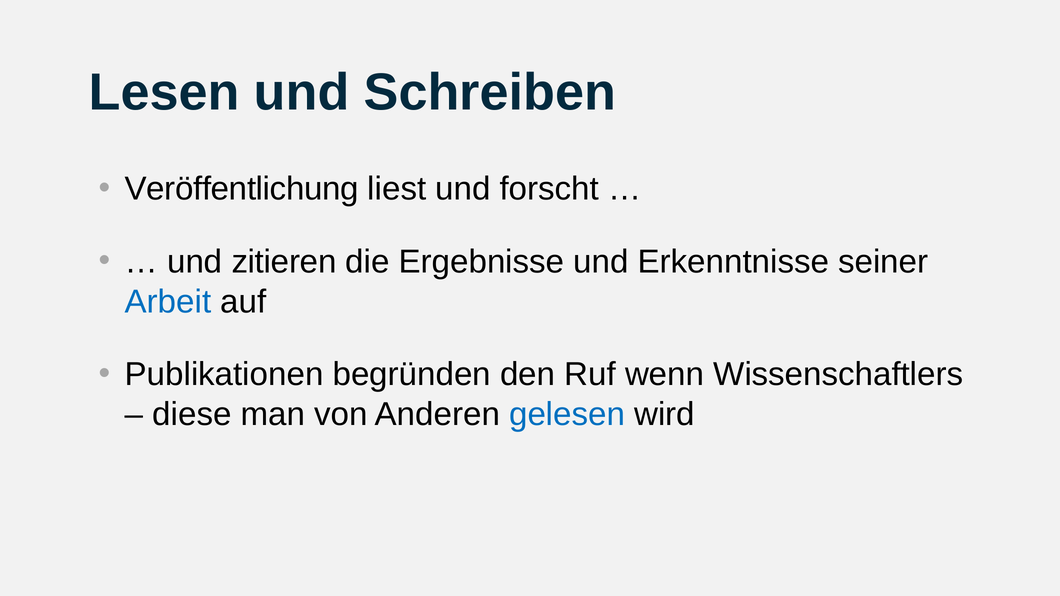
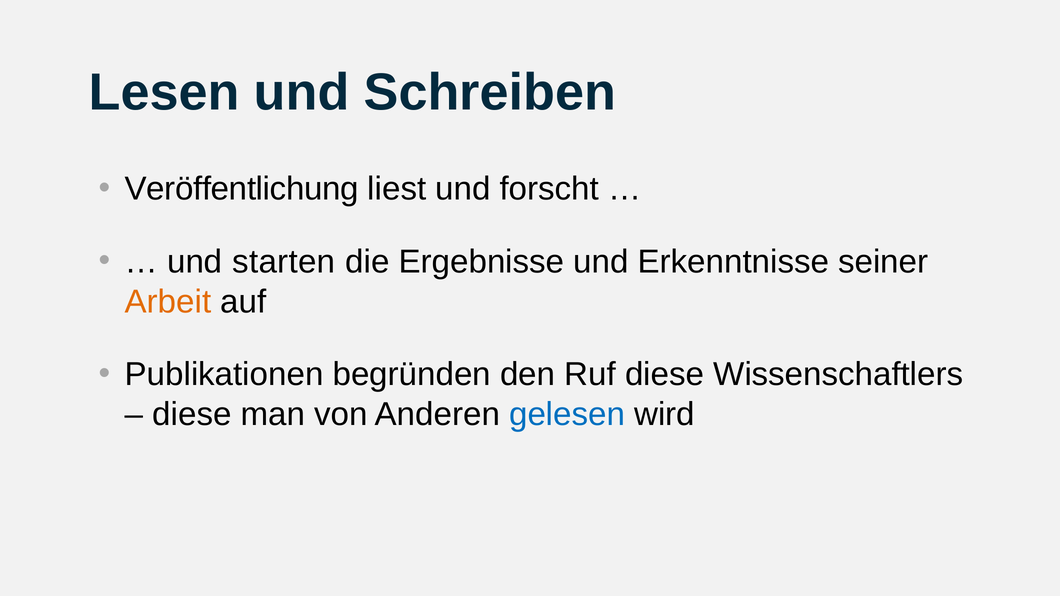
zitieren: zitieren -> starten (284, 262)
Arbeit colour: blue -> orange (168, 302)
Ruf wenn: wenn -> diese (665, 375)
